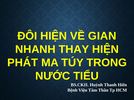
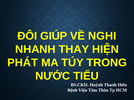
ĐÔI HIỆN: HIỆN -> GIÚP (54, 36)
GIAN: GIAN -> NGHI (102, 36)
